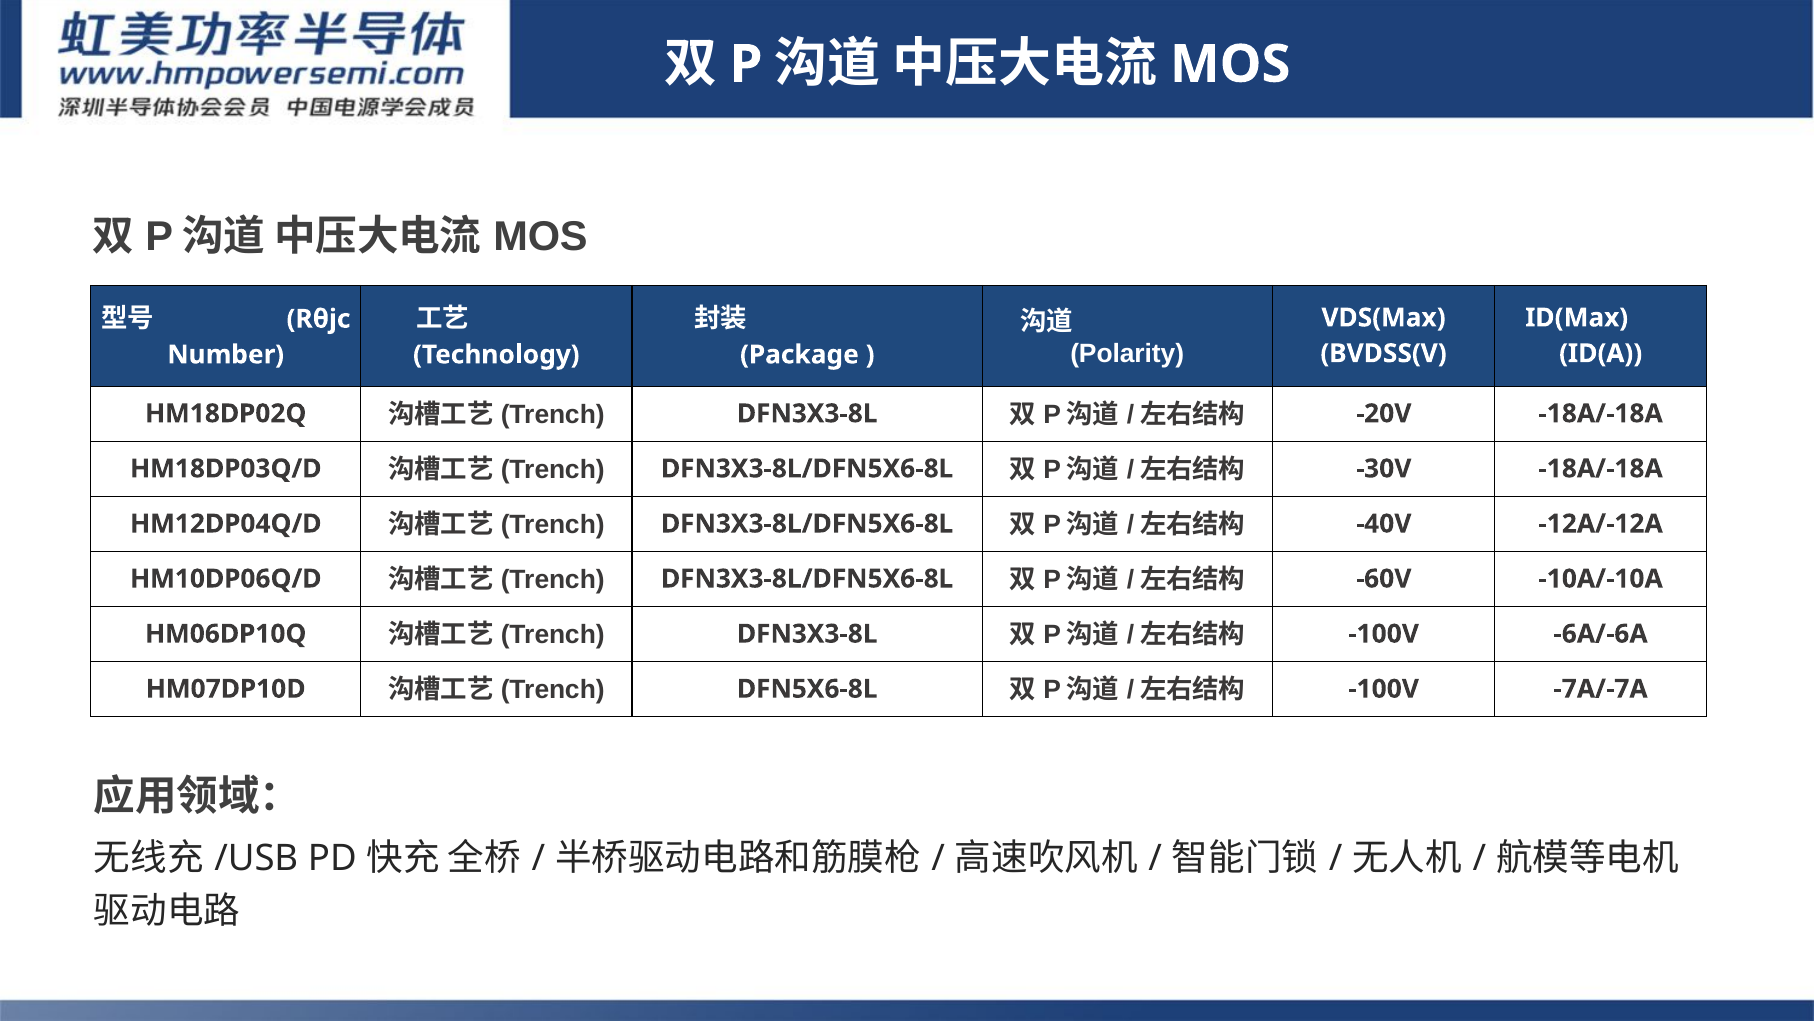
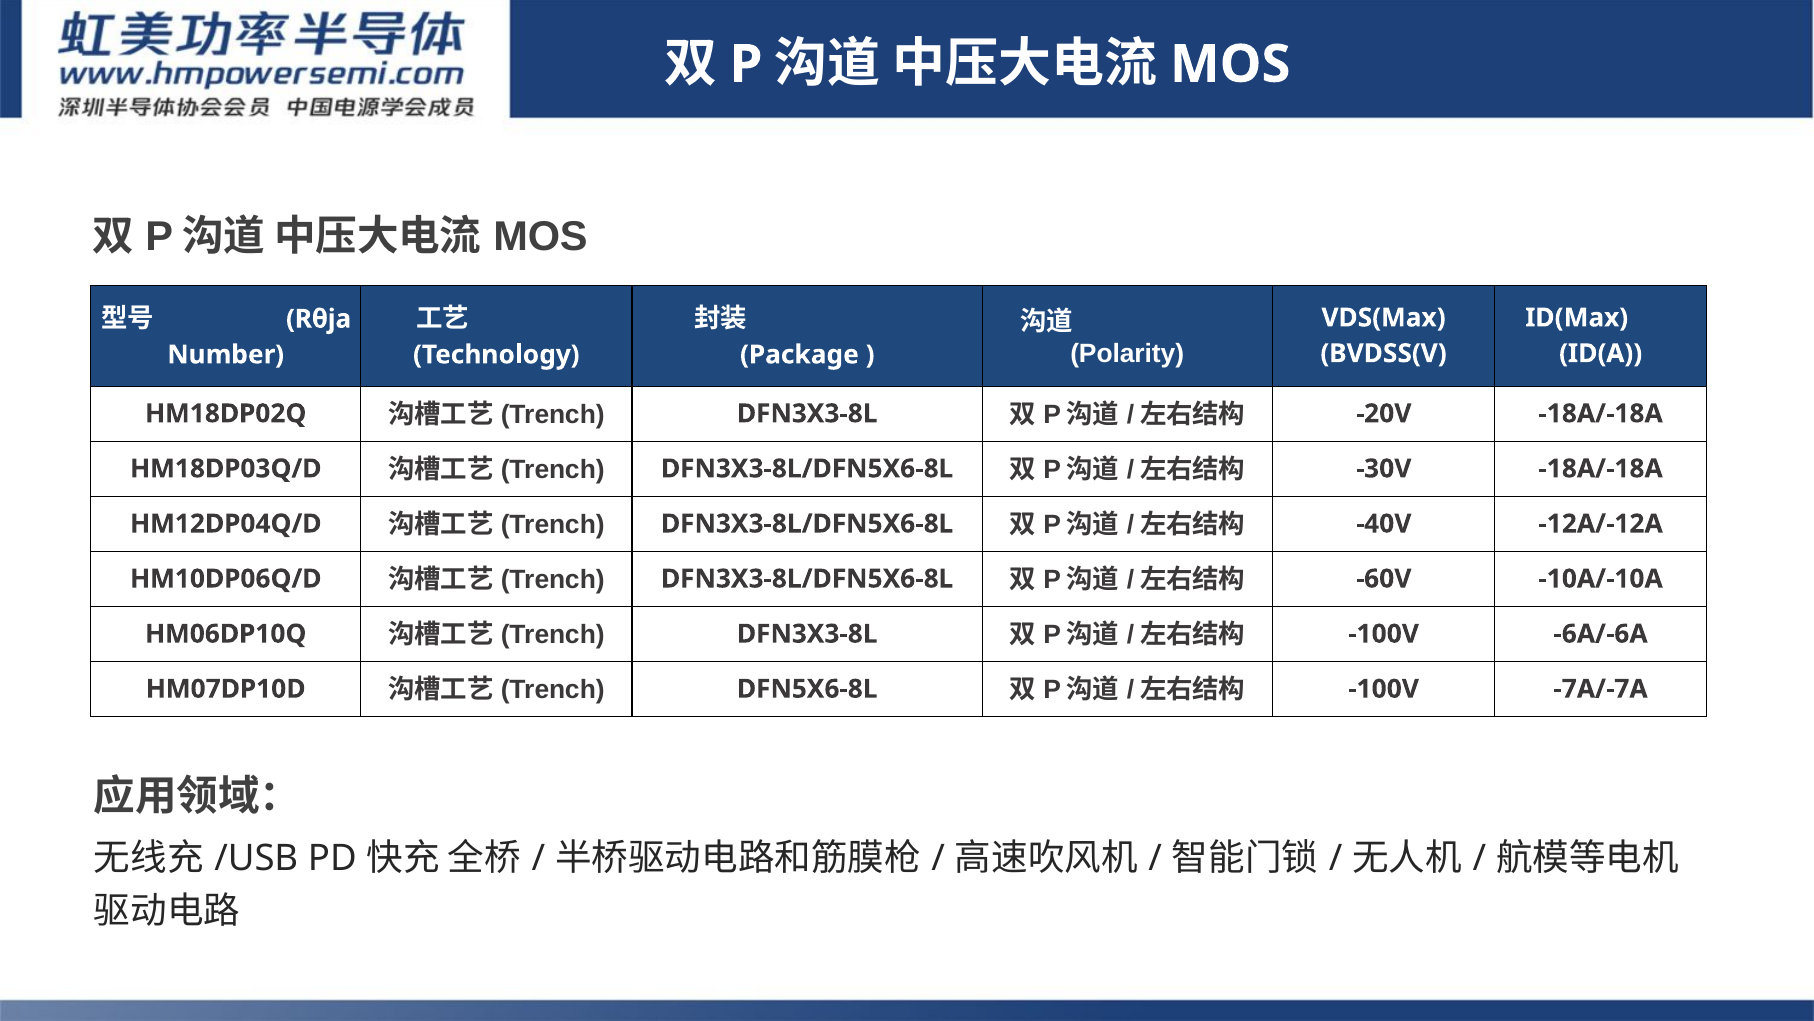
Rθjc: Rθjc -> Rθja (319, 319)
